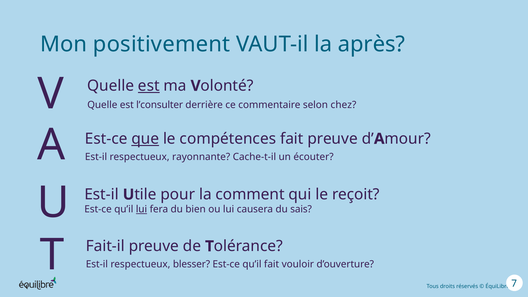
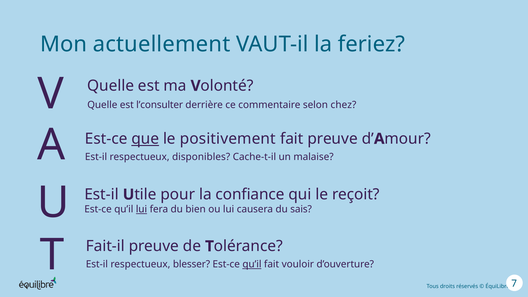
positivement: positivement -> actuellement (162, 44)
après: après -> feriez (371, 44)
est underline: present -> none (149, 86)
compétences: compétences -> positivement (228, 139)
rayonnante: rayonnante -> disponibles (201, 157)
écouter: écouter -> malaise (314, 157)
comment: comment -> confiance (250, 195)
qu’il underline: none -> present (252, 264)
